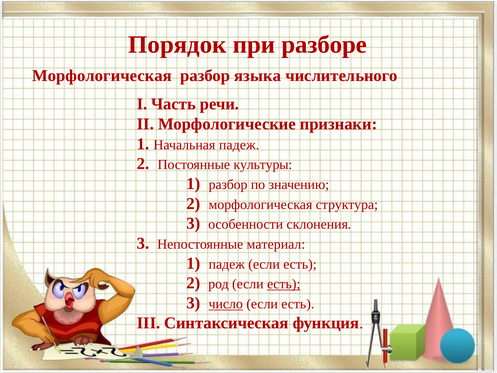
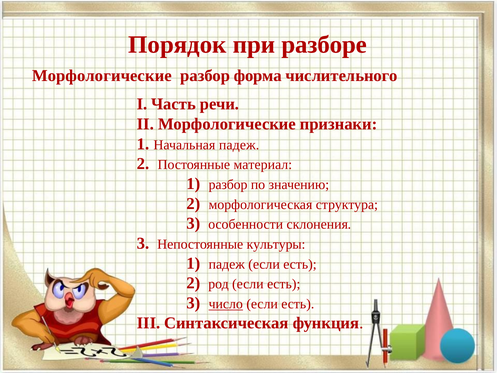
Морфологическая: Морфологическая -> Морфологические (102, 76)
языка: языка -> форма (258, 76)
культуры: культуры -> материал (263, 165)
материал: материал -> культуры (276, 244)
есть underline: present -> none (284, 284)
